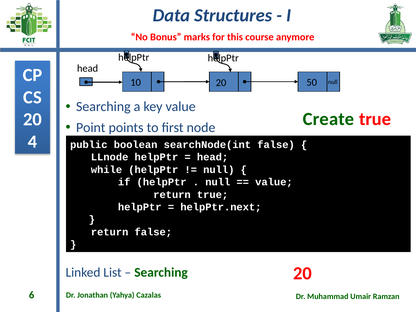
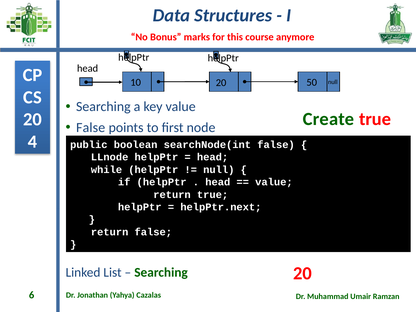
Point: Point -> False (91, 127)
null: null -> head (218, 182)
